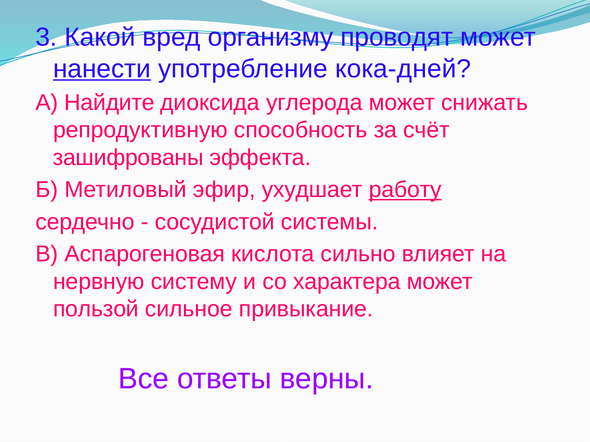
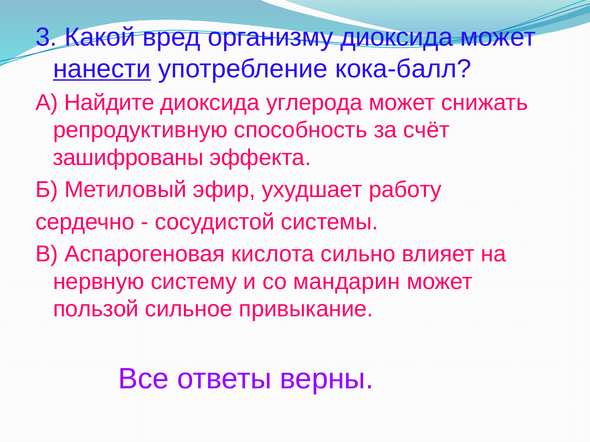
организму проводят: проводят -> диоксида (397, 37)
кока-дней: кока-дней -> кока-балл (403, 69)
работу underline: present -> none (405, 190)
характера: характера -> мандарин (347, 282)
